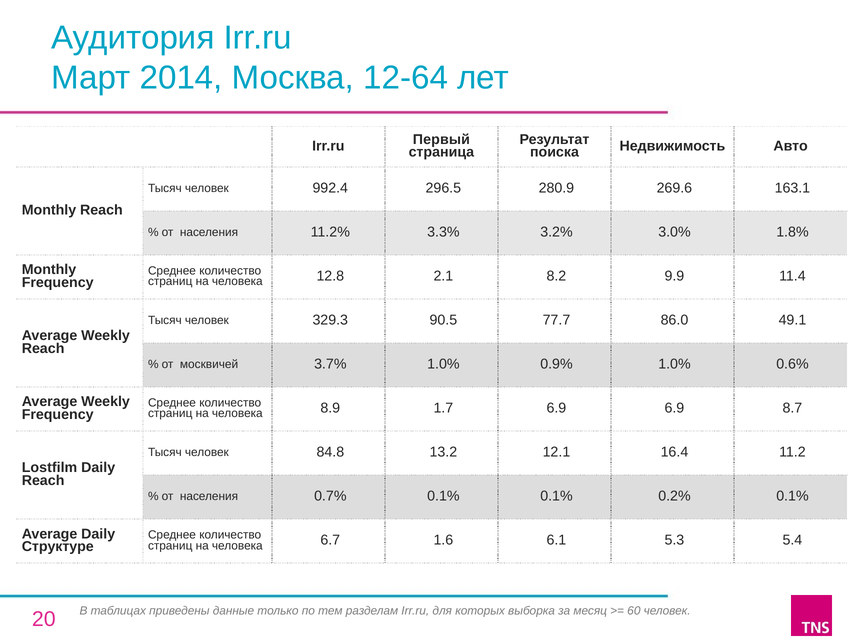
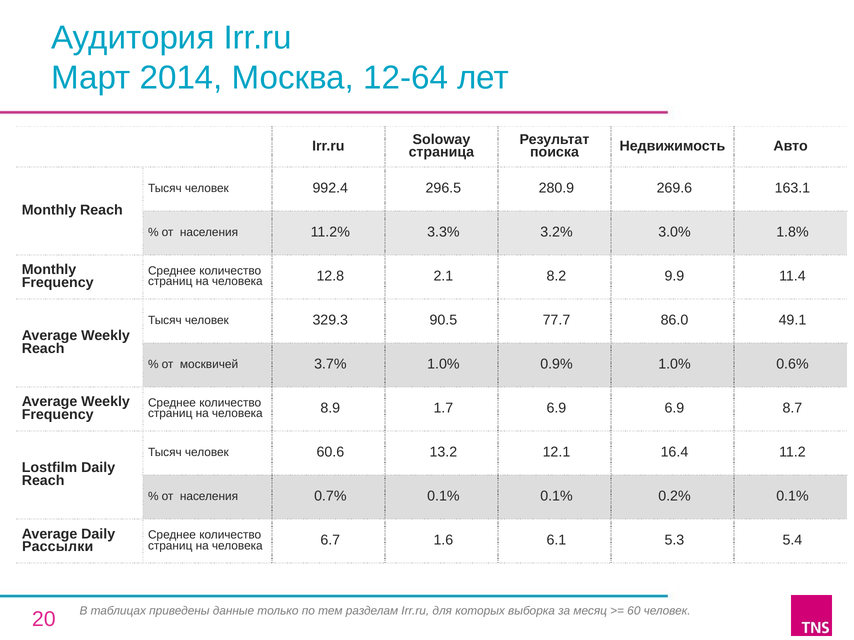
Первый: Первый -> Soloway (441, 140)
84.8: 84.8 -> 60.6 (330, 452)
Структуре: Структуре -> Рассылки (58, 547)
